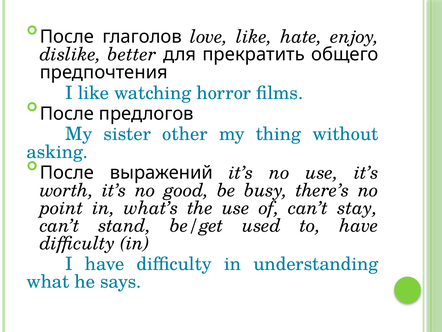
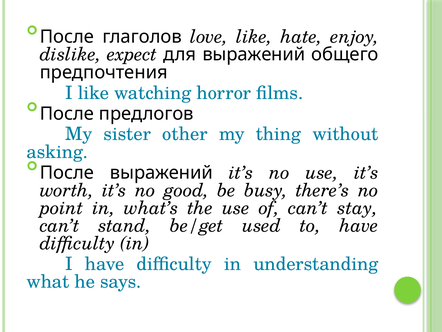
better: better -> expect (132, 54)
для прекратить: прекратить -> выражений (254, 54)
